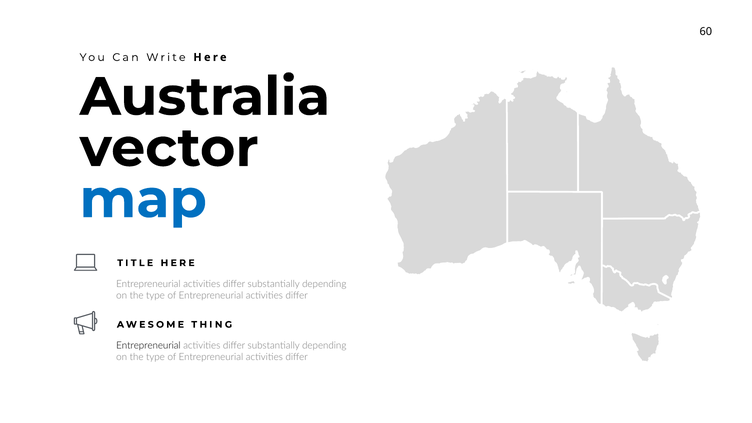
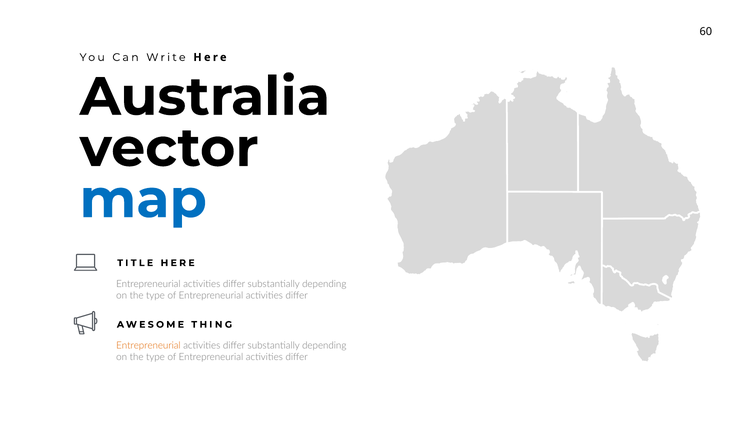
Entrepreneurial colour: black -> orange (148, 346)
